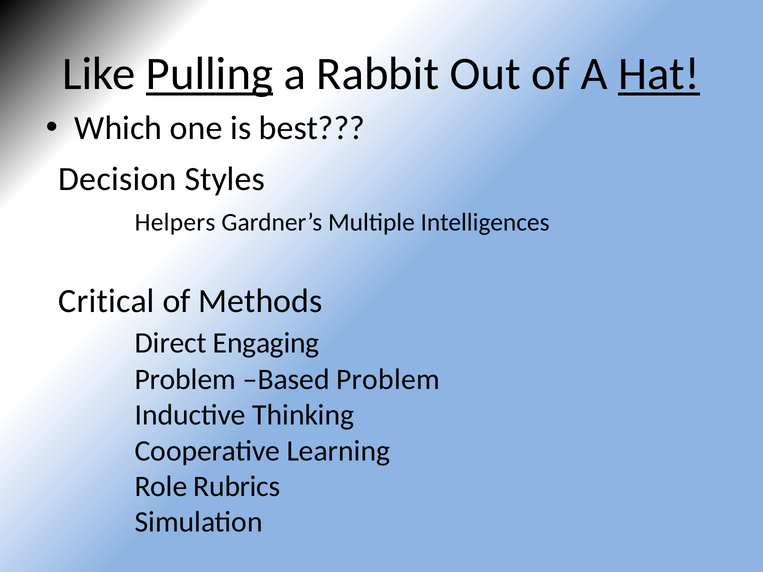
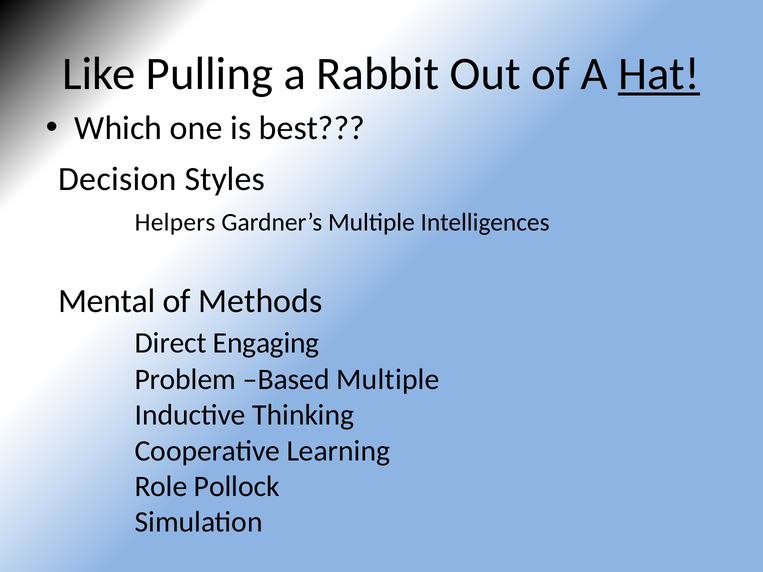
Pulling underline: present -> none (209, 74)
Critical: Critical -> Mental (107, 301)
Based Problem: Problem -> Multiple (388, 380)
Rubrics: Rubrics -> Pollock (237, 487)
